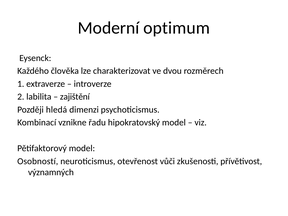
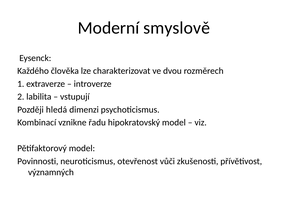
optimum: optimum -> smyslově (177, 28)
zajištění: zajištění -> vstupují (75, 97)
Osobností: Osobností -> Povinnosti (38, 161)
